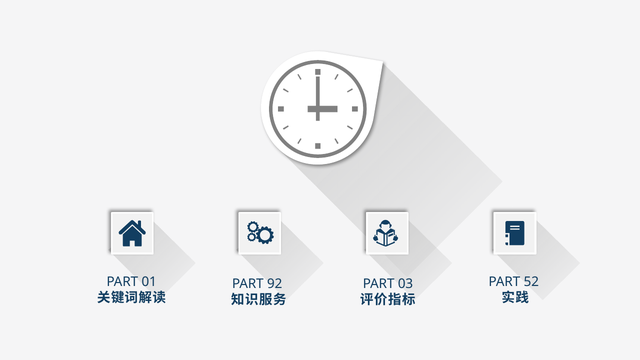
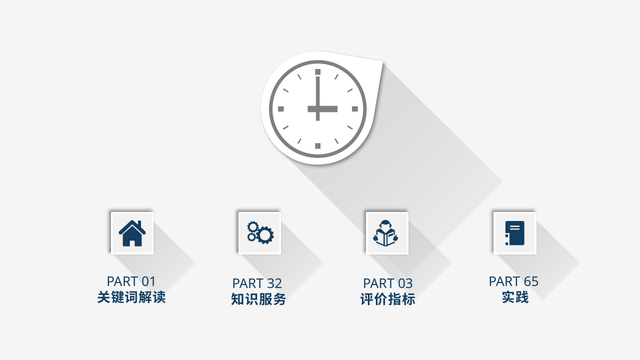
52: 52 -> 65 (531, 282)
92: 92 -> 32 (275, 284)
